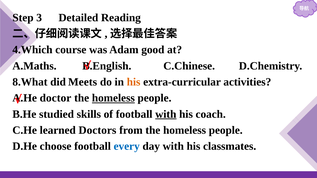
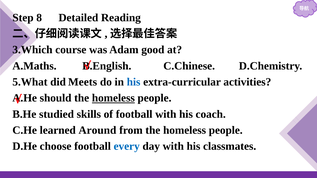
3: 3 -> 8 (39, 18)
4.Which: 4.Which -> 3.Which (32, 50)
8.What: 8.What -> 5.What (30, 82)
his colour: orange -> blue (134, 82)
doctor: doctor -> should (56, 98)
with underline: present -> none (166, 114)
Doctors: Doctors -> Around (97, 130)
